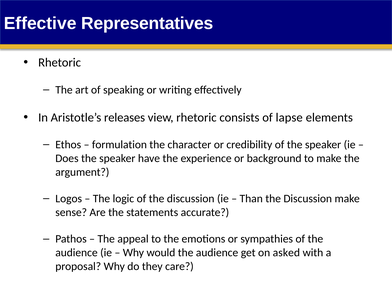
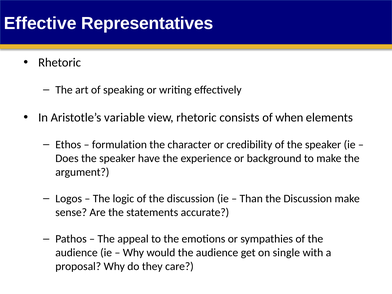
releases: releases -> variable (124, 117)
lapse: lapse -> when (289, 117)
asked: asked -> single (286, 253)
